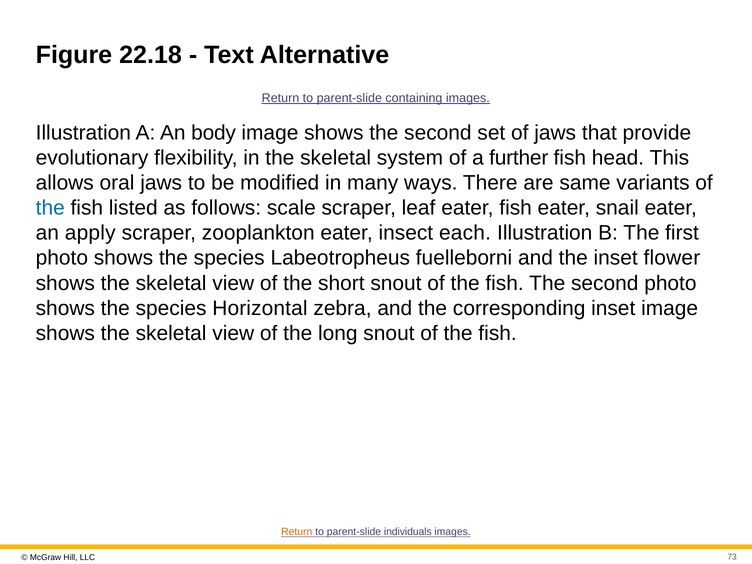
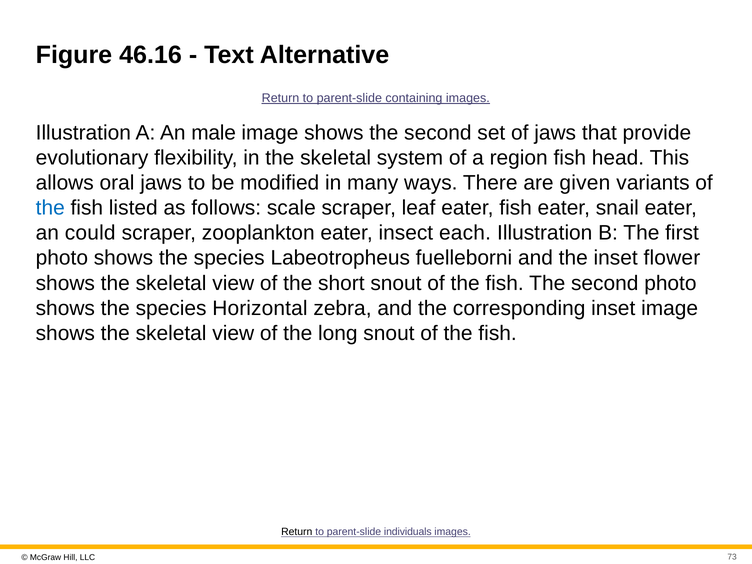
22.18: 22.18 -> 46.16 (150, 55)
body: body -> male (214, 133)
further: further -> region (519, 158)
same: same -> given (585, 183)
apply: apply -> could (90, 233)
Return colour: orange -> black (297, 532)
